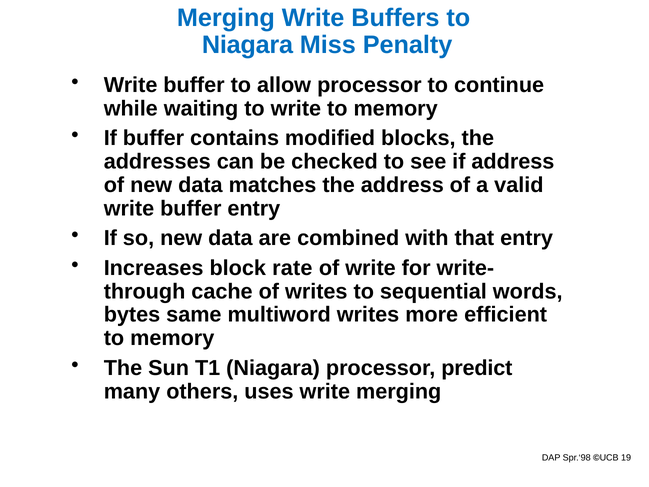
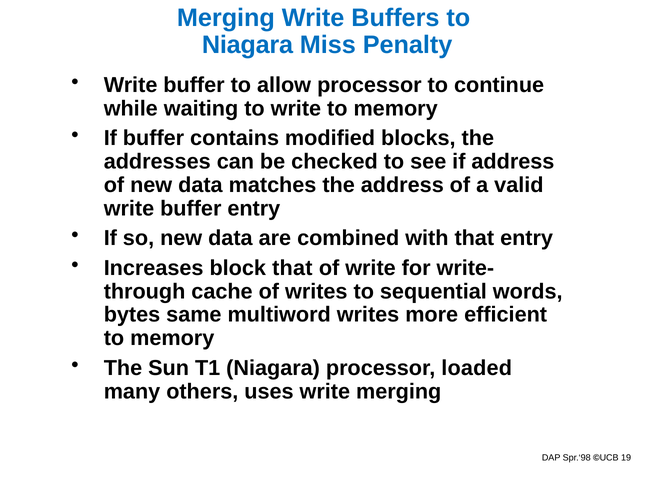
block rate: rate -> that (292, 268)
predict: predict -> loaded (477, 368)
